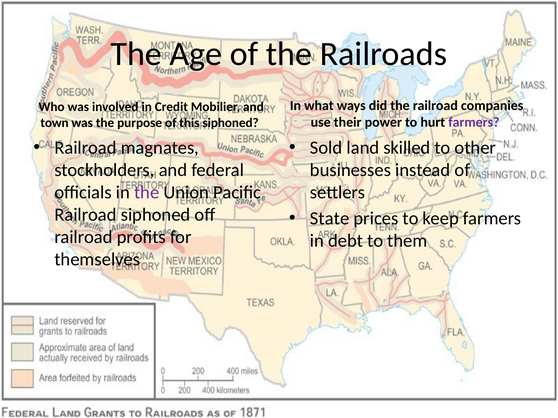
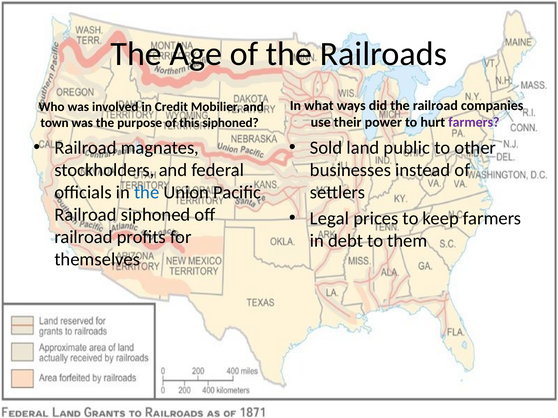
skilled: skilled -> public (407, 148)
the colour: purple -> blue (147, 193)
State: State -> Legal (330, 219)
